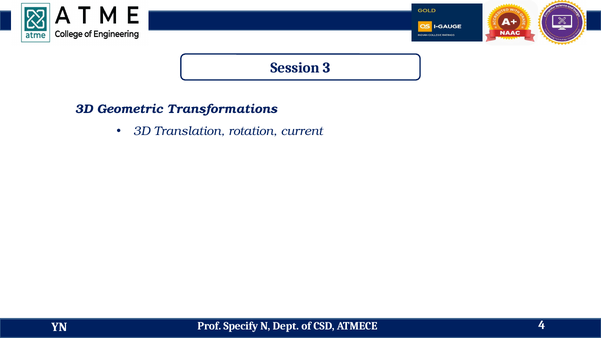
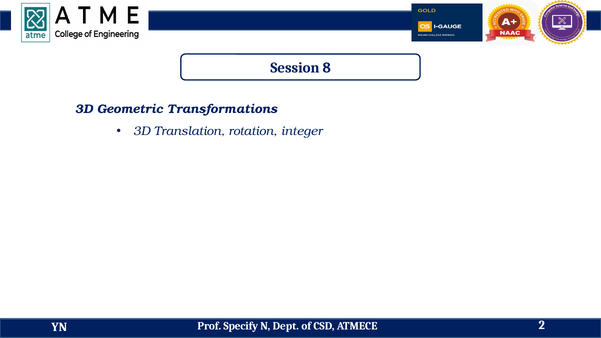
3: 3 -> 8 (327, 68)
current: current -> integer (302, 131)
4: 4 -> 2 (542, 325)
